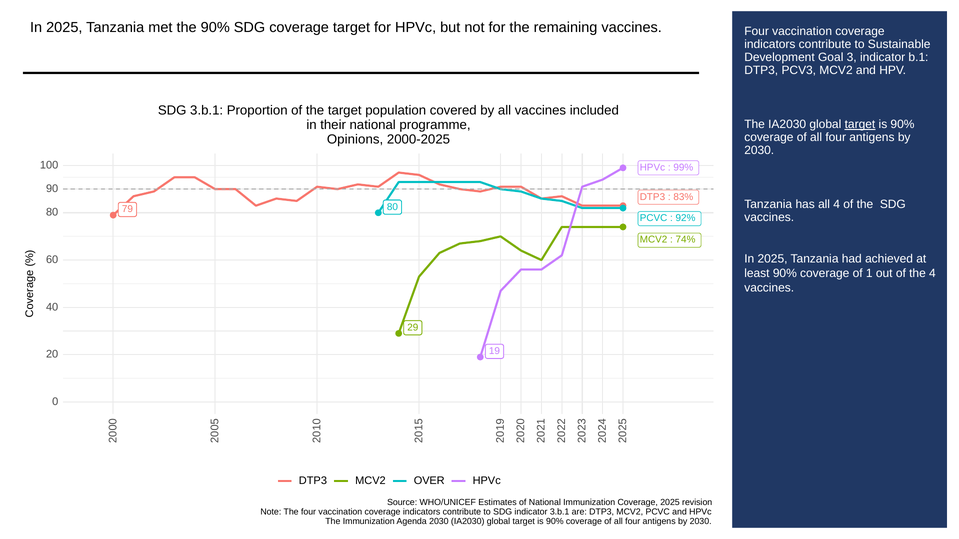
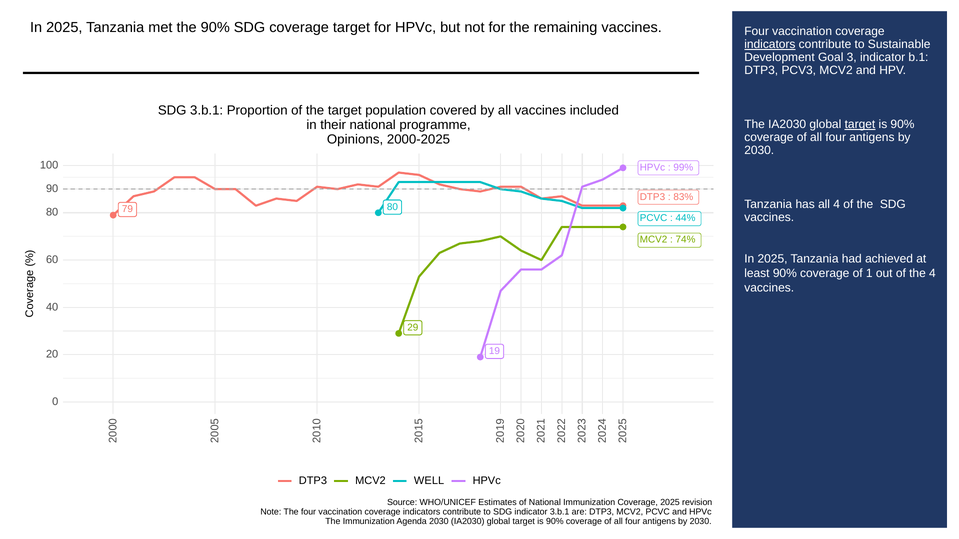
indicators underline: none -> present (770, 44)
92%: 92% -> 44% (685, 218)
OVER: OVER -> WELL (429, 481)
